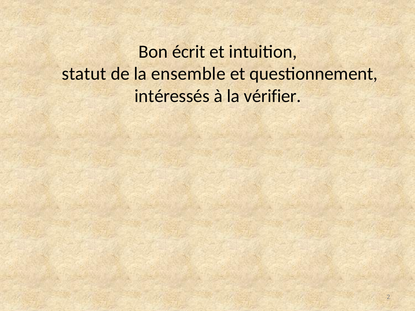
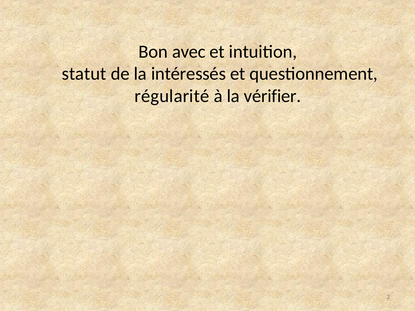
écrit: écrit -> avec (189, 52)
ensemble: ensemble -> intéressés (188, 74)
intéressés: intéressés -> régularité (172, 96)
